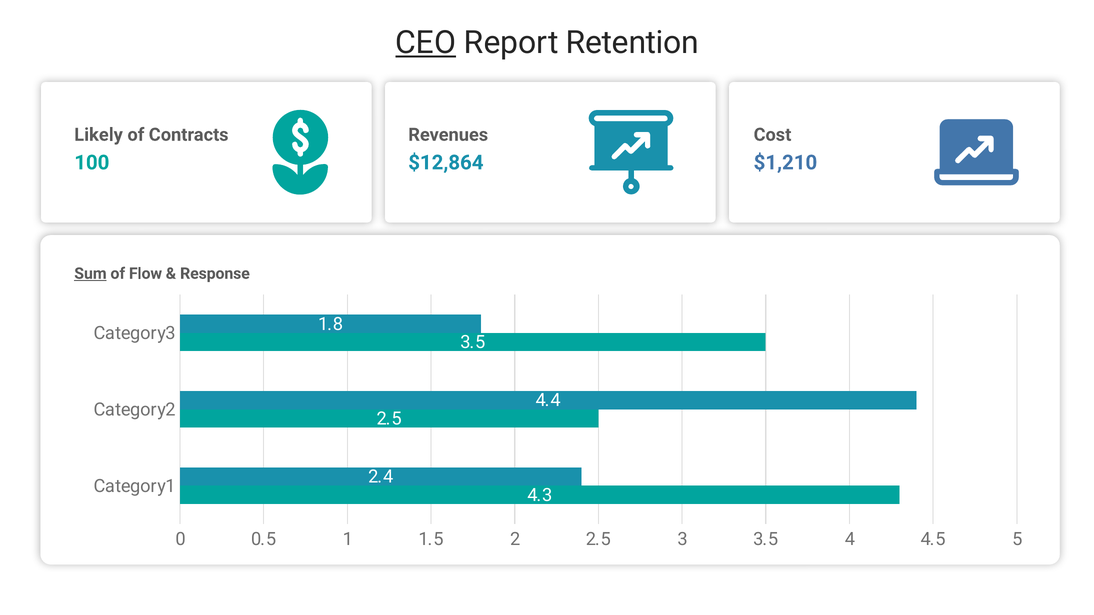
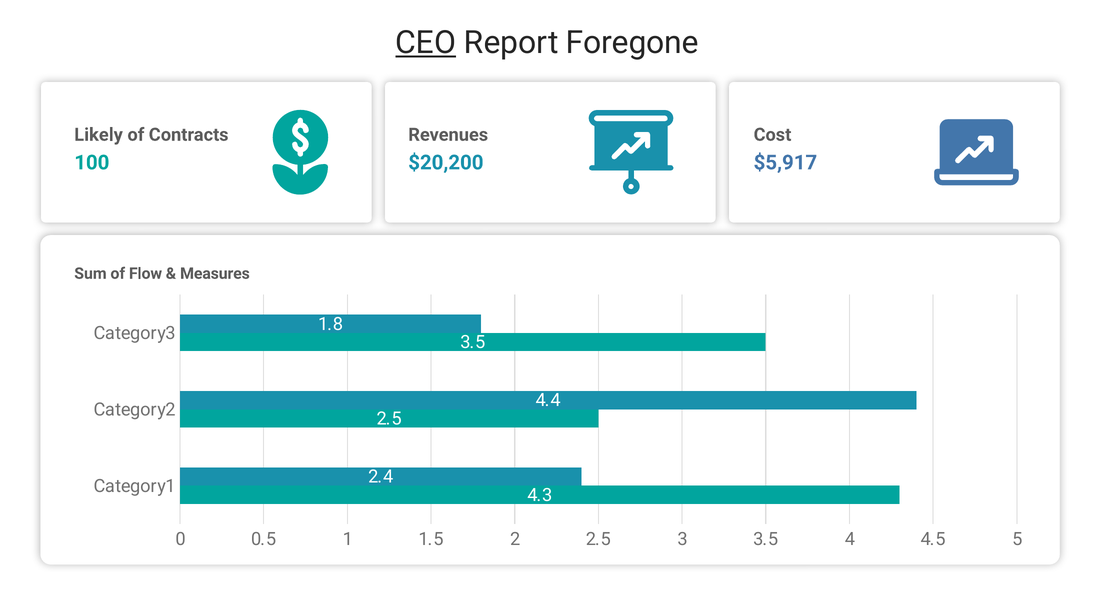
Retention: Retention -> Foregone (632, 43)
$12,864: $12,864 -> $20,200 (446, 163)
$1,210: $1,210 -> $5,917 (785, 163)
Sum underline: present -> none (90, 274)
Response: Response -> Measures (215, 274)
